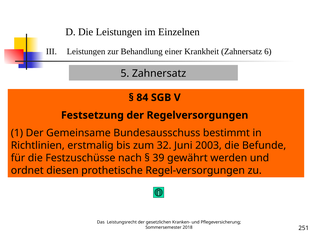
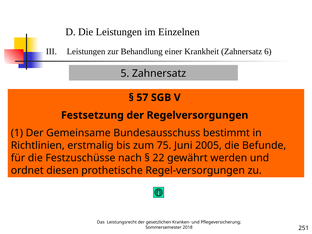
84: 84 -> 57 (142, 98)
32: 32 -> 75 (164, 145)
2003: 2003 -> 2005 (208, 145)
39: 39 -> 22 (158, 158)
